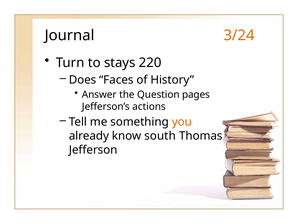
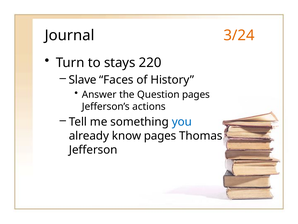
Does: Does -> Slave (83, 80)
you colour: orange -> blue (182, 122)
know south: south -> pages (160, 136)
